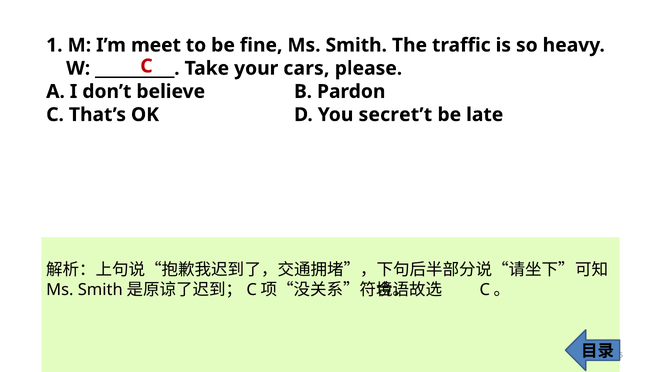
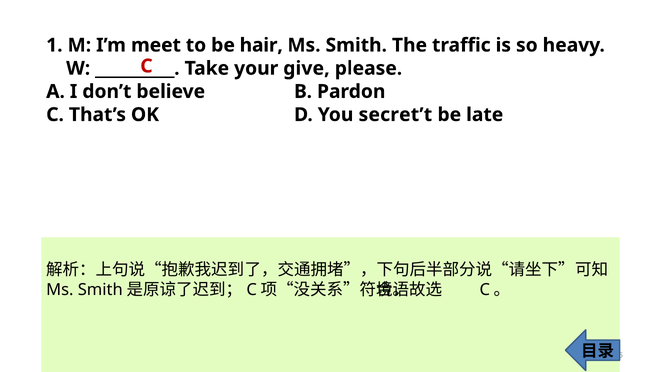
fine: fine -> hair (261, 45)
cars: cars -> give (306, 68)
